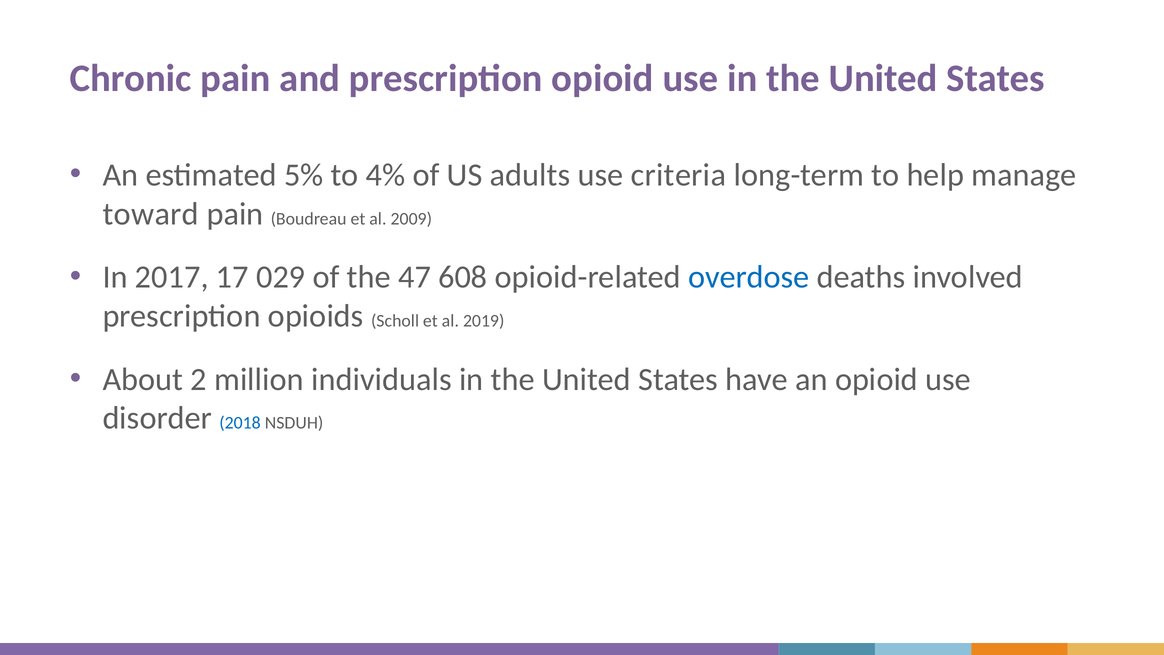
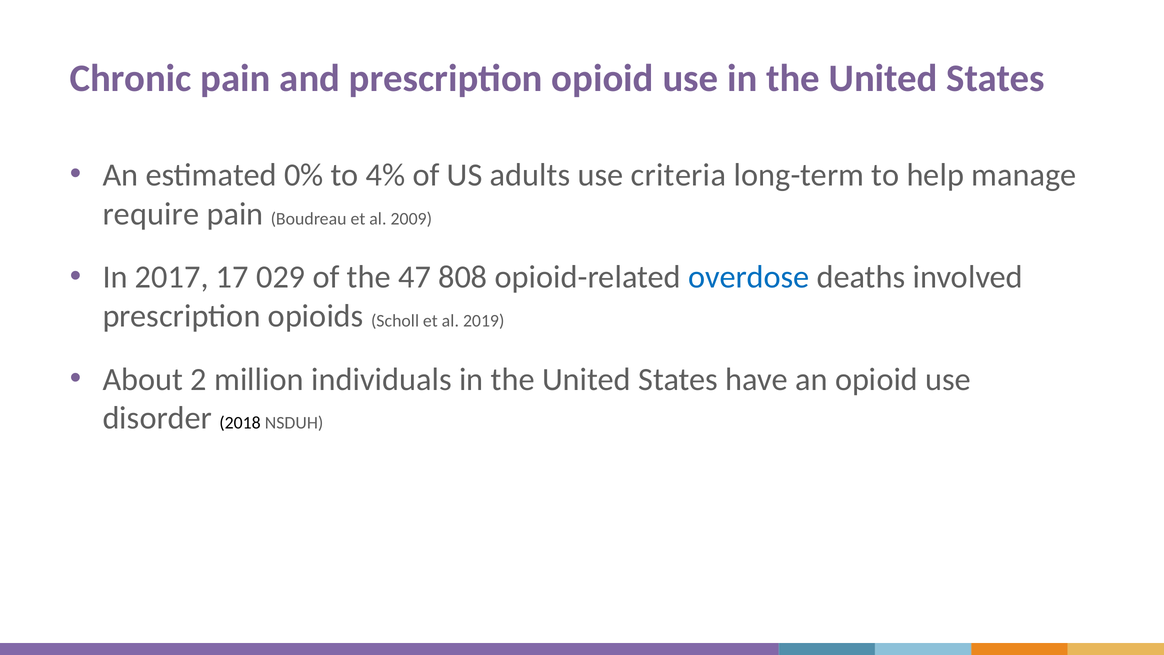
5%: 5% -> 0% (304, 175)
toward: toward -> require (151, 214)
608: 608 -> 808 (463, 277)
2018 colour: blue -> black (240, 423)
